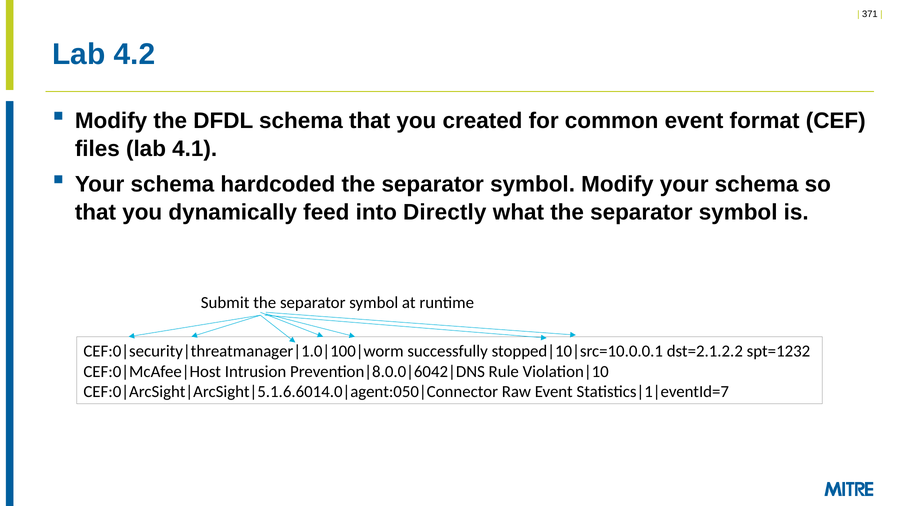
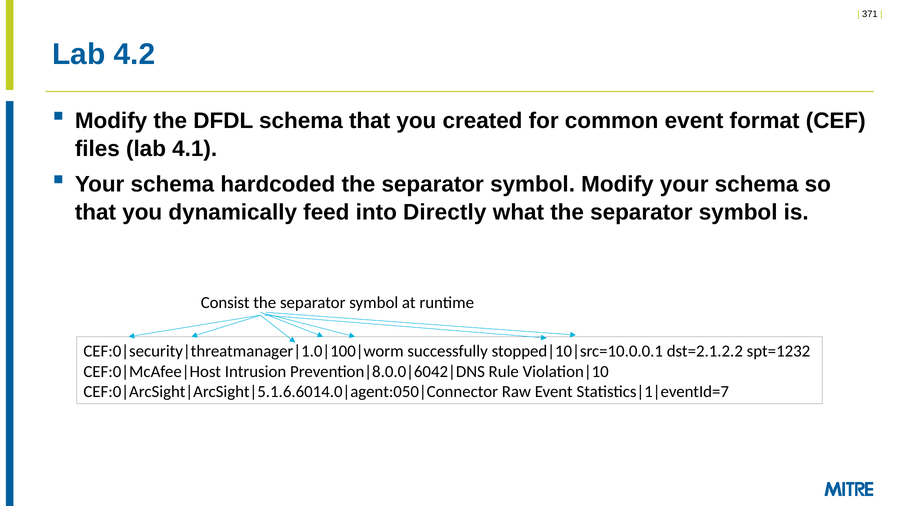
Submit: Submit -> Consist (225, 303)
